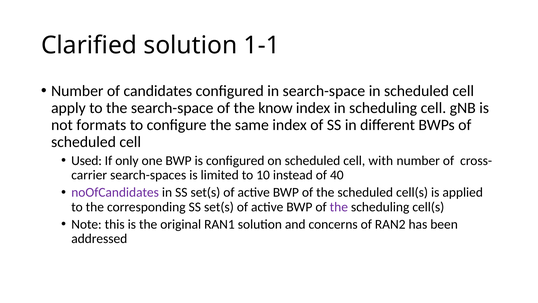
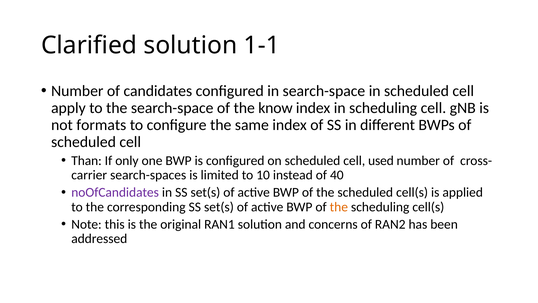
Used: Used -> Than (87, 160)
with: with -> used (381, 160)
the colour: purple -> orange (339, 207)
